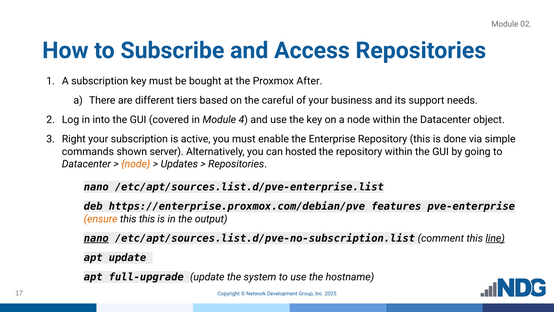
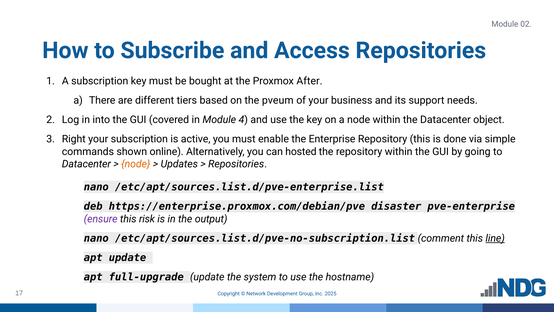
careful: careful -> pveum (278, 100)
server: server -> online (167, 151)
features: features -> disaster (396, 206)
ensure colour: orange -> purple (101, 219)
this this: this -> risk (147, 219)
nano underline: present -> none (96, 238)
